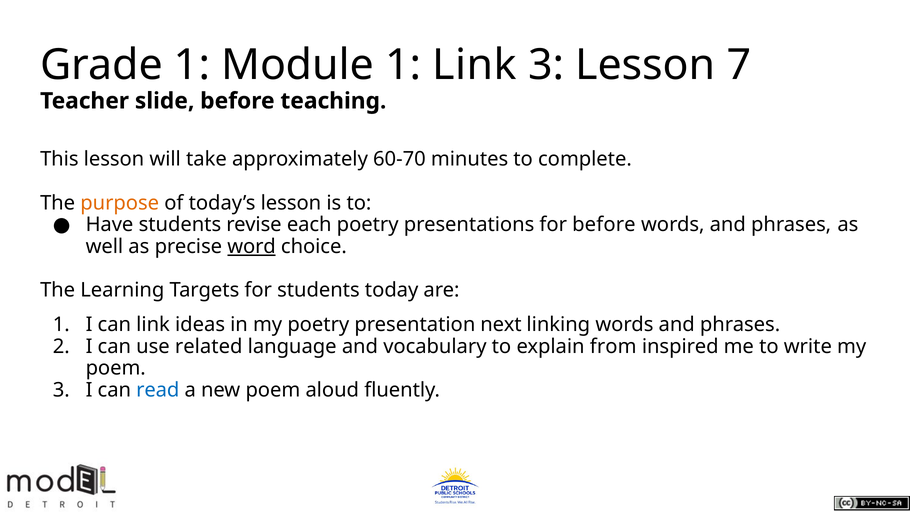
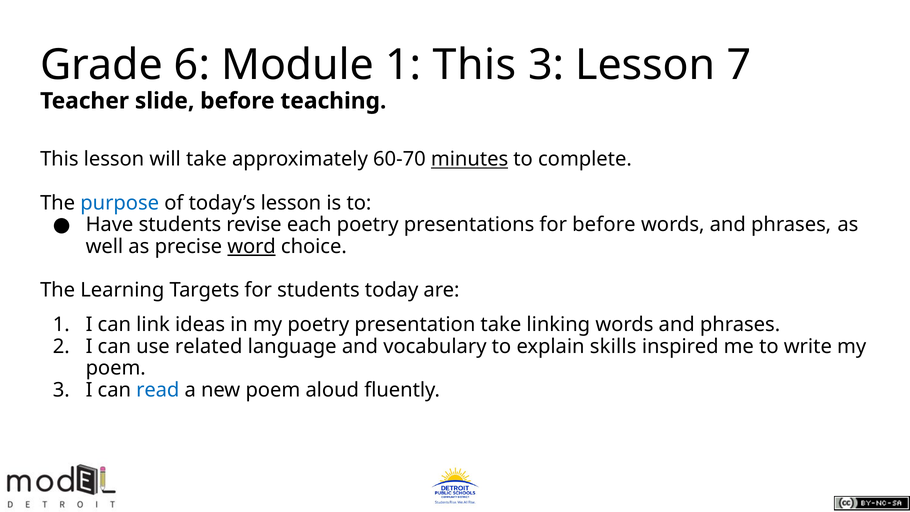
Grade 1: 1 -> 6 (192, 65)
1 Link: Link -> This (474, 65)
minutes underline: none -> present (470, 159)
purpose colour: orange -> blue (120, 203)
presentation next: next -> take (501, 325)
from: from -> skills (613, 346)
